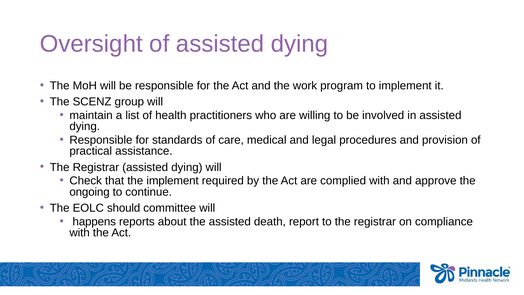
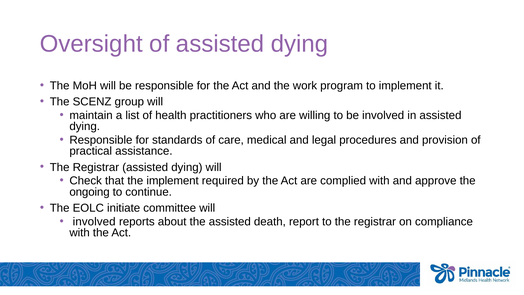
should: should -> initiate (124, 208)
happens: happens -> involved (94, 221)
